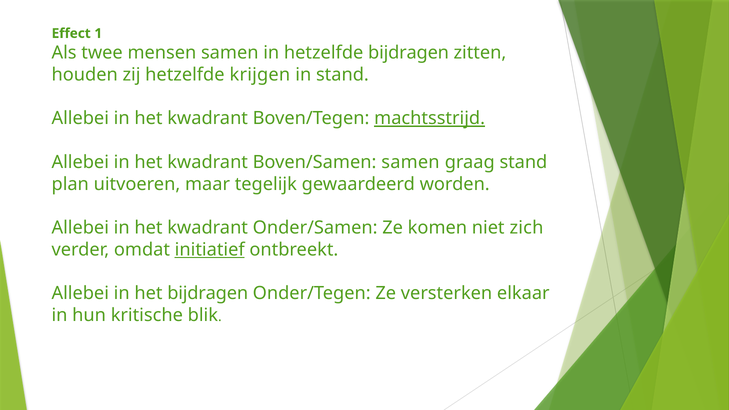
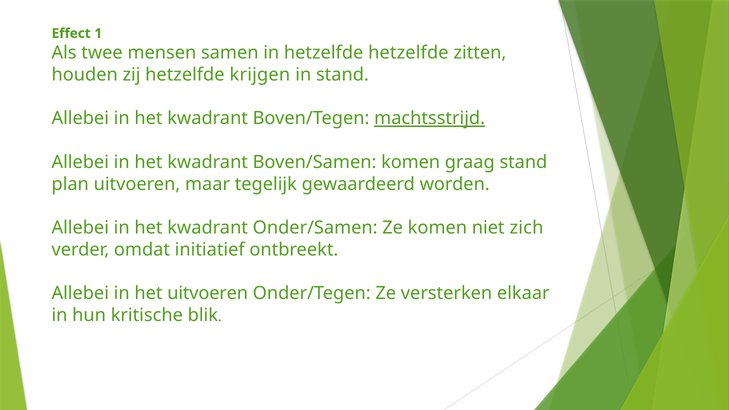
hetzelfde bijdragen: bijdragen -> hetzelfde (408, 53)
Boven/Samen samen: samen -> komen (411, 162)
initiatief underline: present -> none (210, 250)
het bijdragen: bijdragen -> uitvoeren (208, 293)
